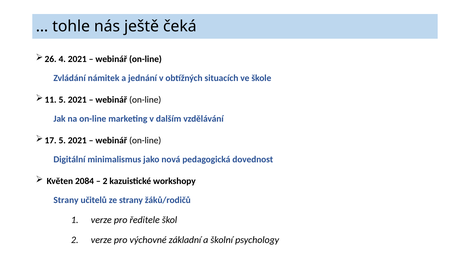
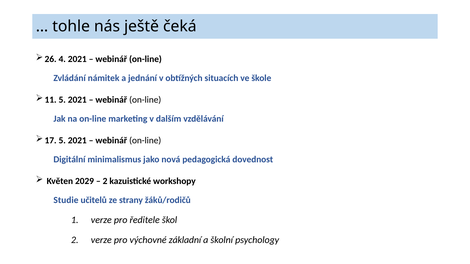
2084: 2084 -> 2029 (85, 181)
Strany: Strany -> Studie (66, 200)
